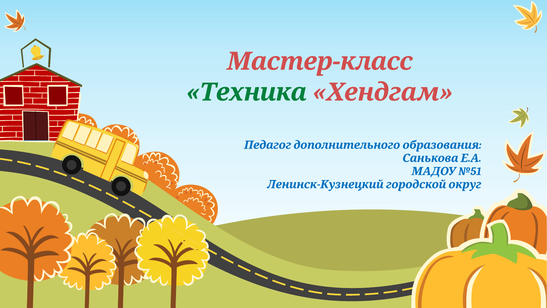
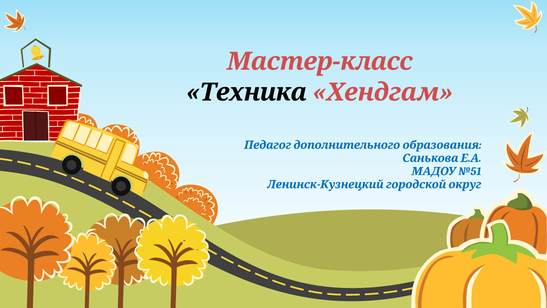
Техника colour: green -> black (246, 92)
